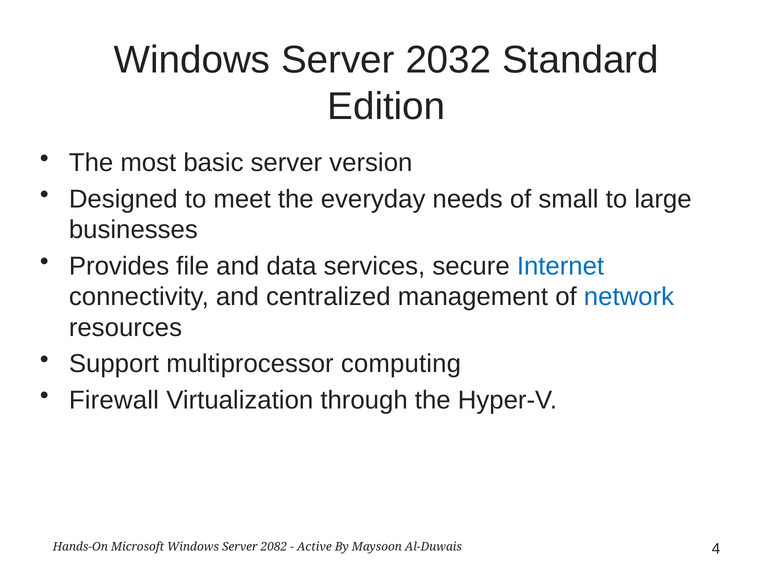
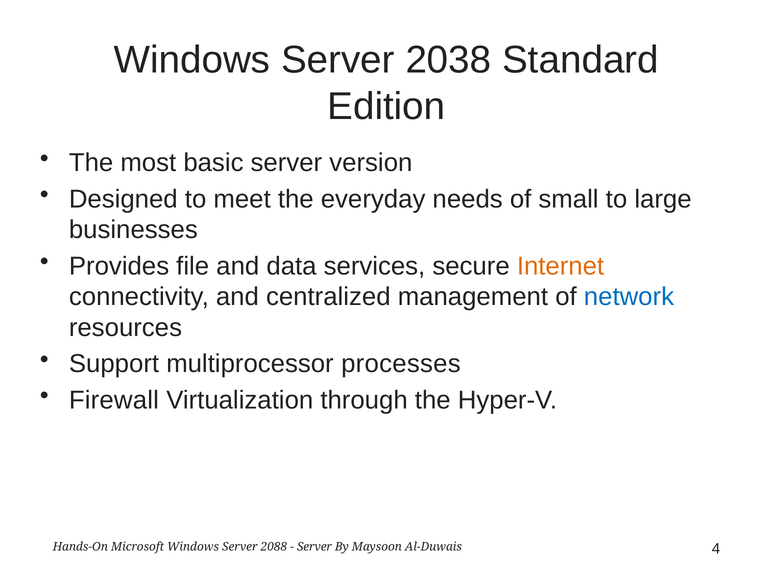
2032: 2032 -> 2038 (448, 60)
Internet colour: blue -> orange (561, 266)
computing: computing -> processes (401, 364)
2082: 2082 -> 2088 (274, 546)
Active: Active -> Server (315, 546)
